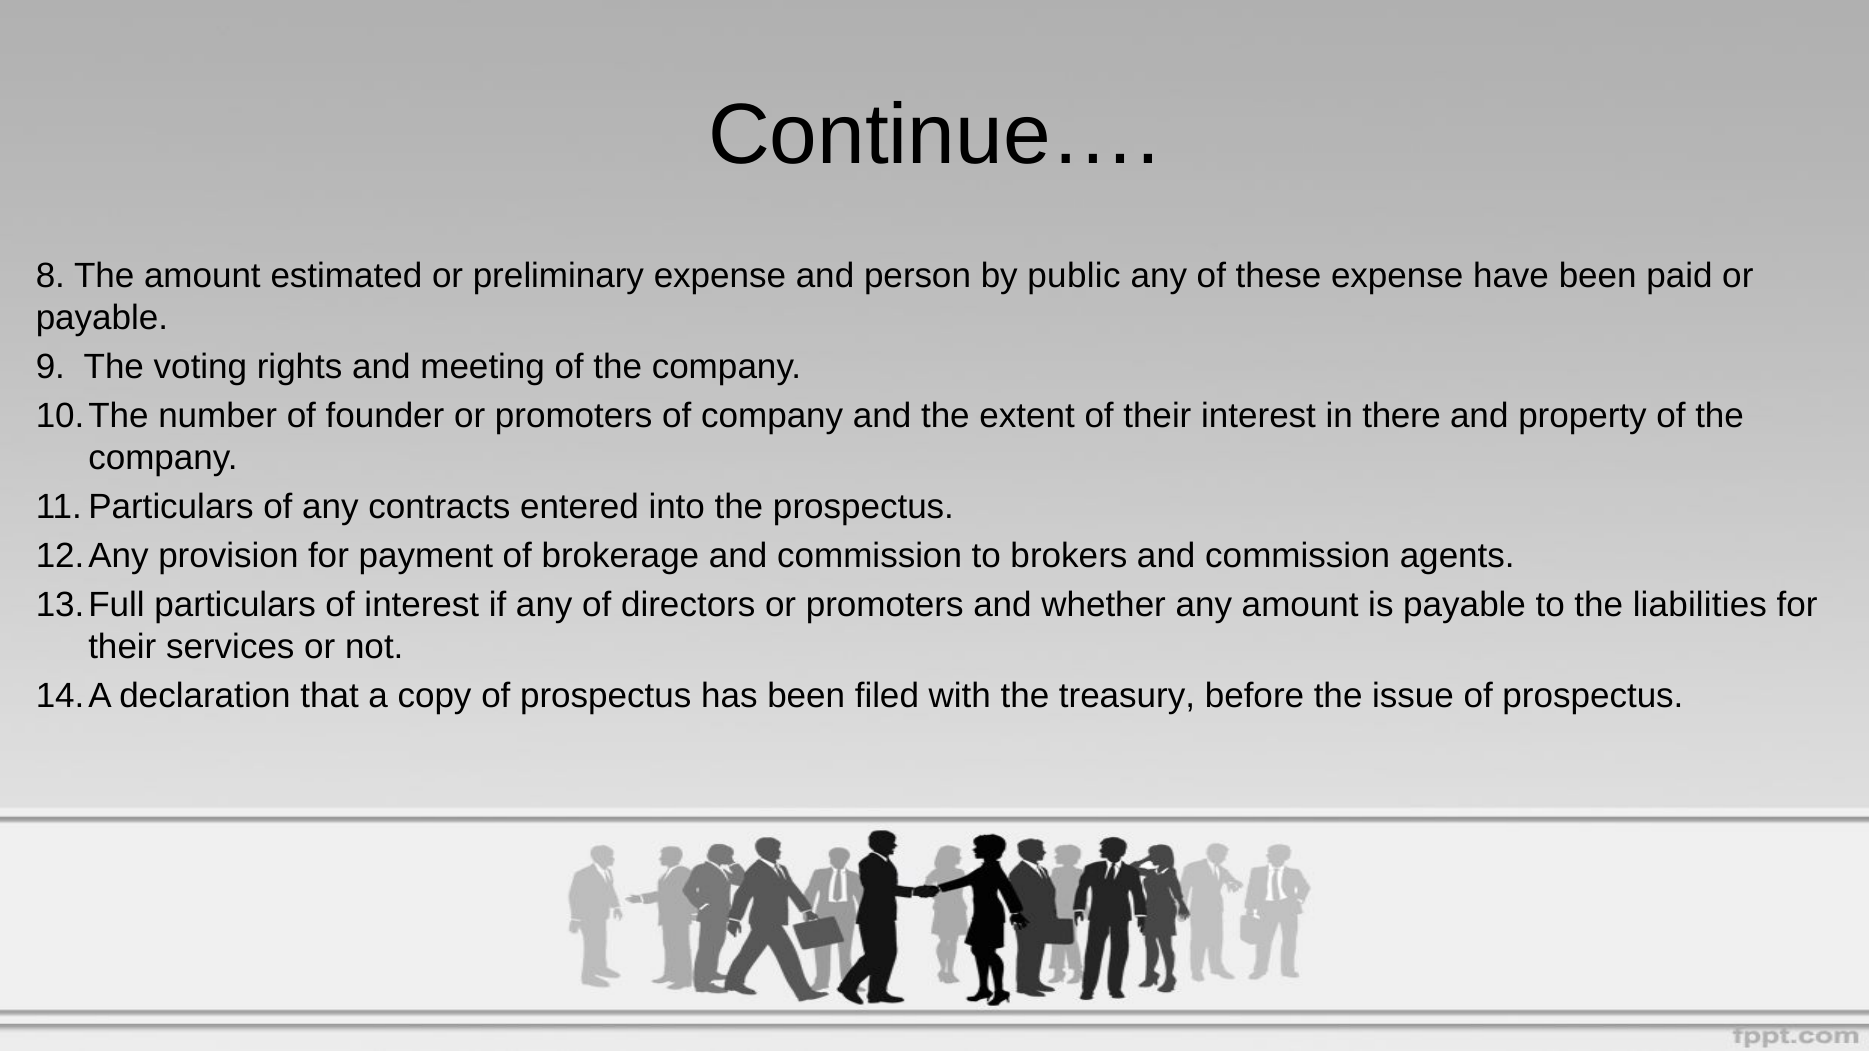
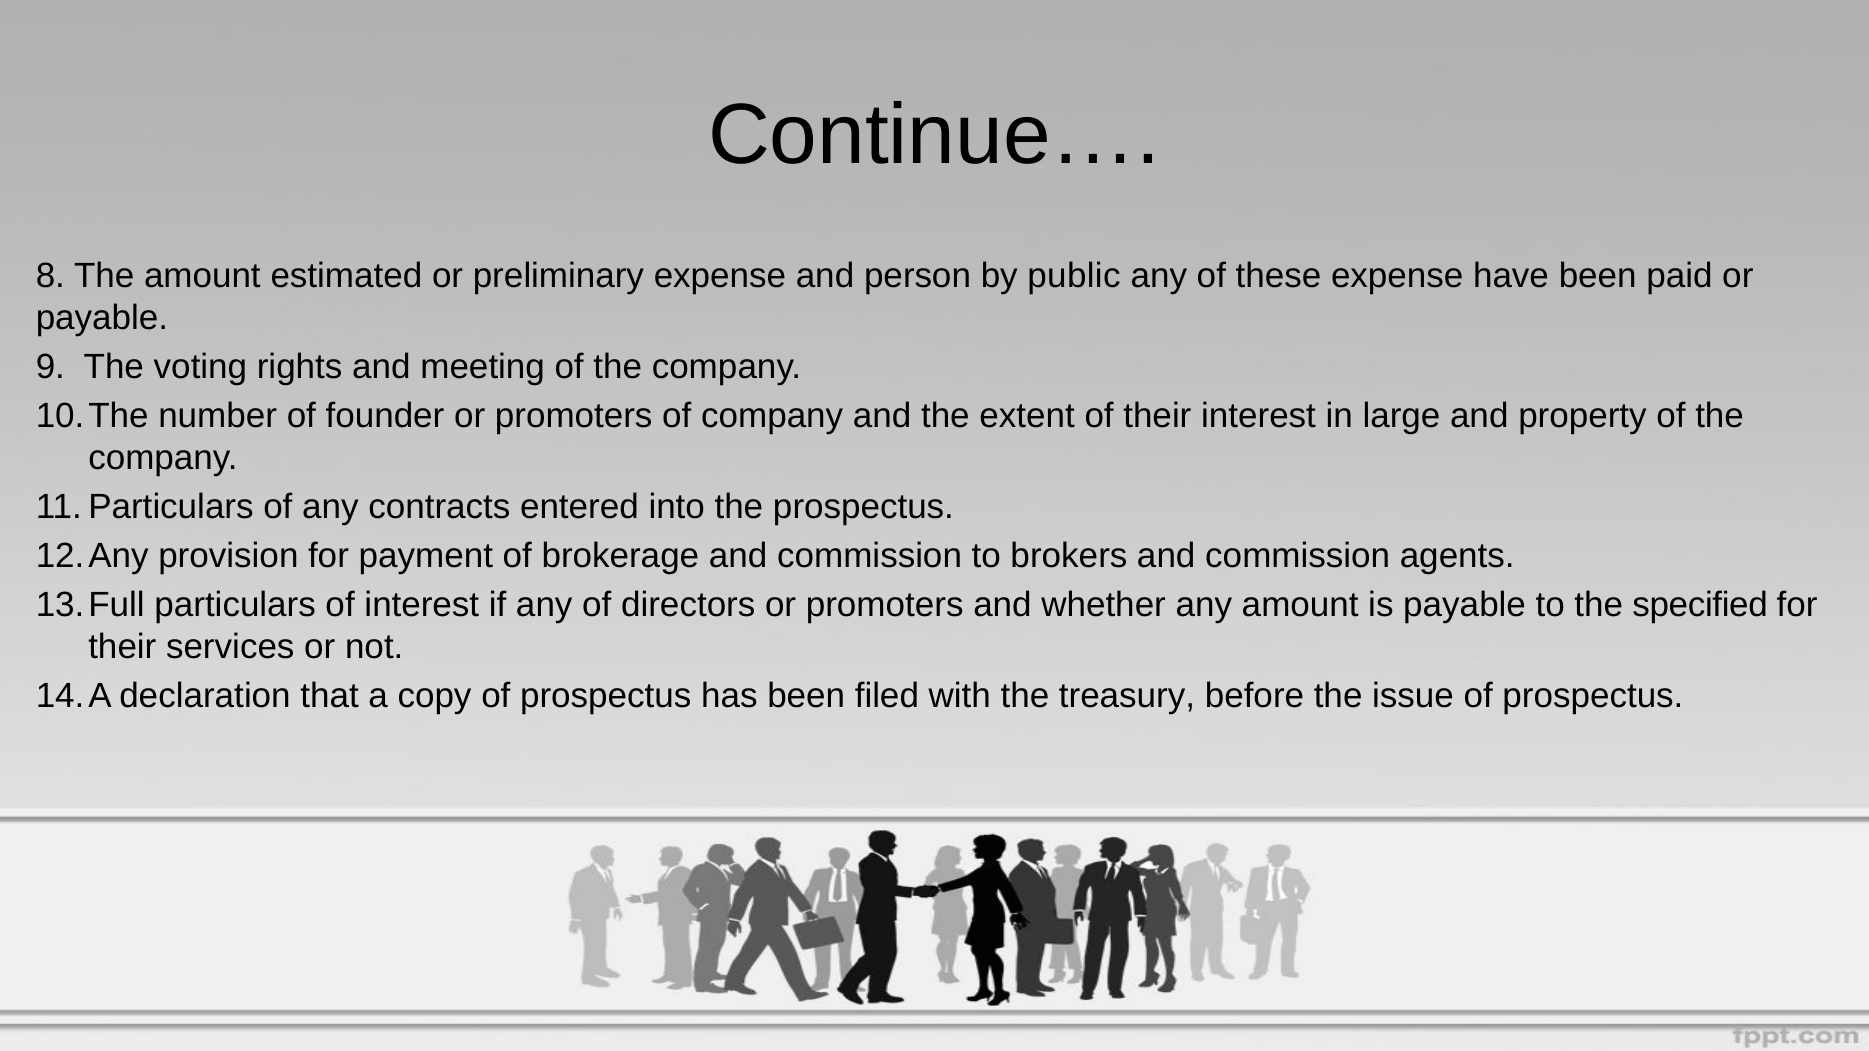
there: there -> large (1402, 416)
liabilities: liabilities -> specified (1700, 605)
